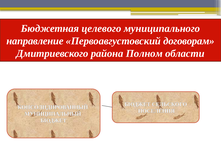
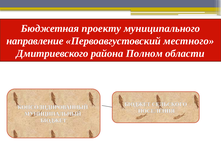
целевого: целевого -> проекту (101, 28)
договорам: договорам -> местного (189, 41)
